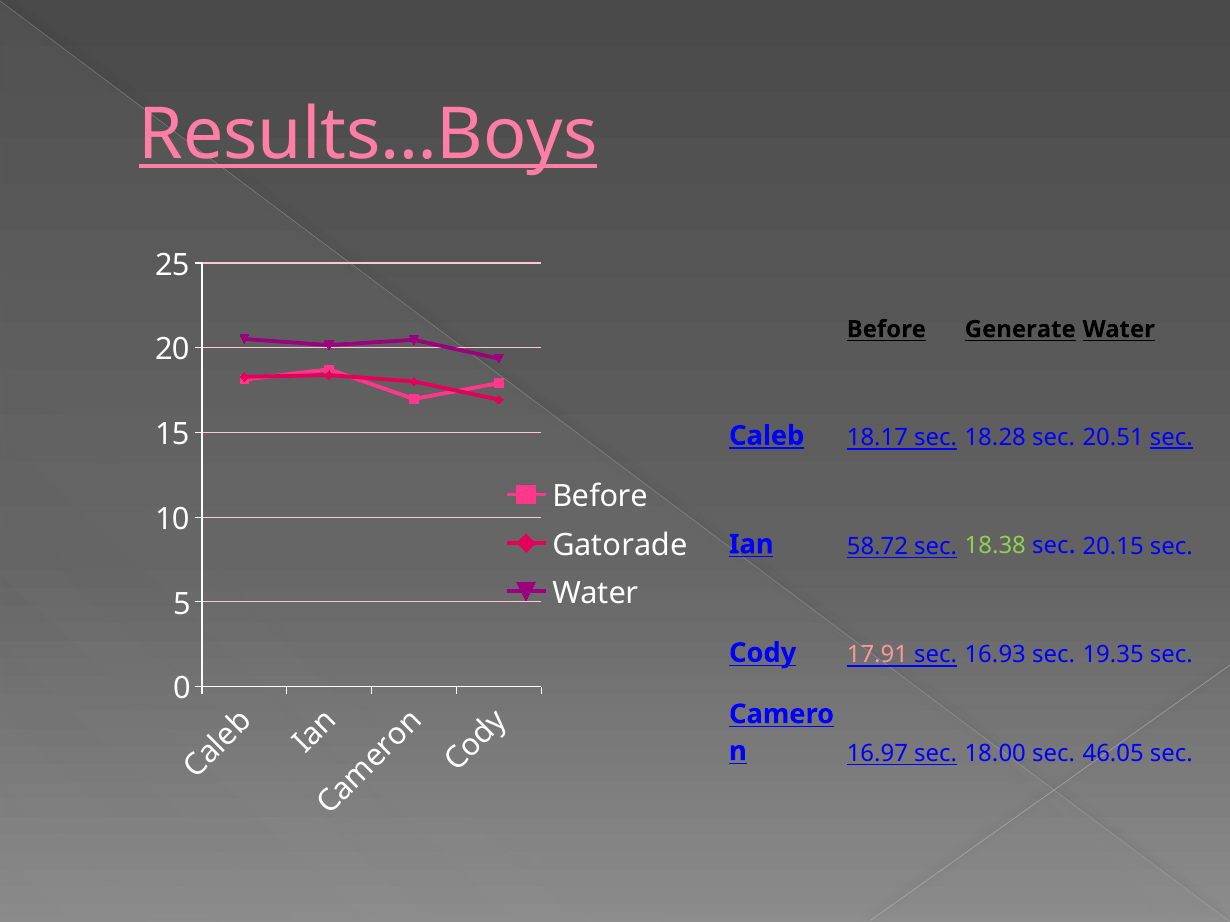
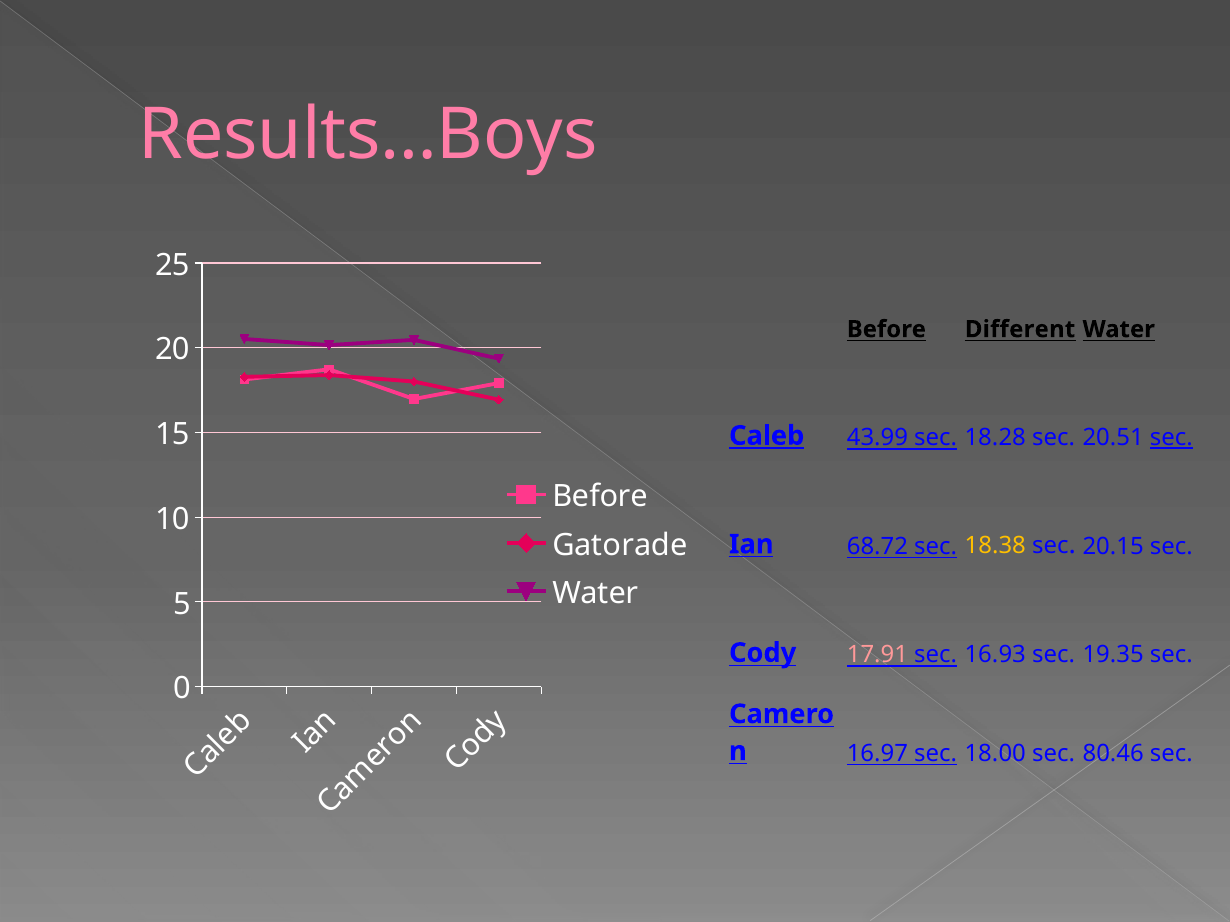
Results…Boys underline: present -> none (368, 135)
Generate: Generate -> Different (1020, 329)
18.17: 18.17 -> 43.99 (877, 438)
58.72: 58.72 -> 68.72 (877, 547)
18.38 colour: light green -> yellow (995, 546)
46.05: 46.05 -> 80.46 (1113, 754)
